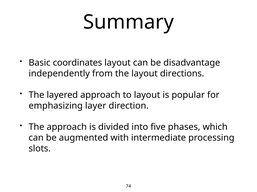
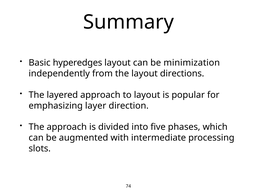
coordinates: coordinates -> hyperedges (77, 63)
disadvantage: disadvantage -> minimization (192, 63)
